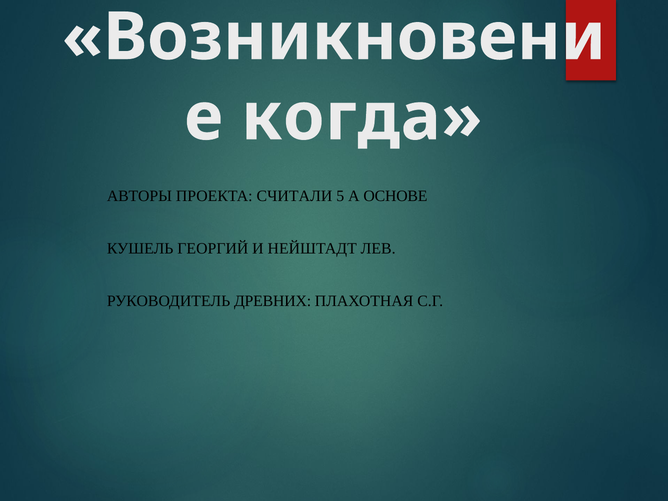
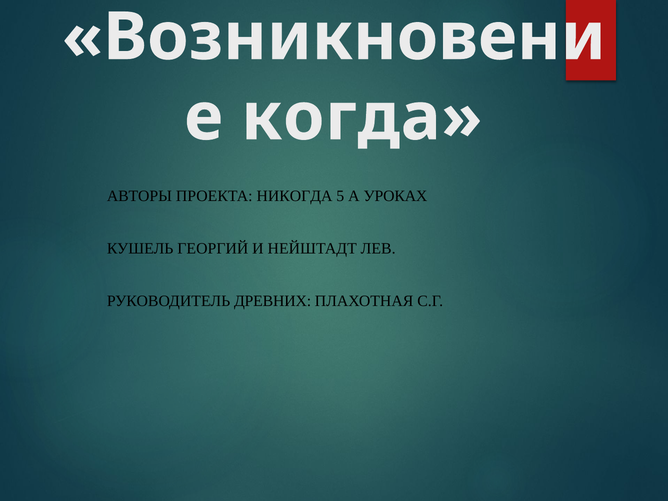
СЧИТАЛИ: СЧИТАЛИ -> НИКОГДА (294, 196)
ОСНОВЕ: ОСНОВЕ -> УРОКАХ (395, 196)
